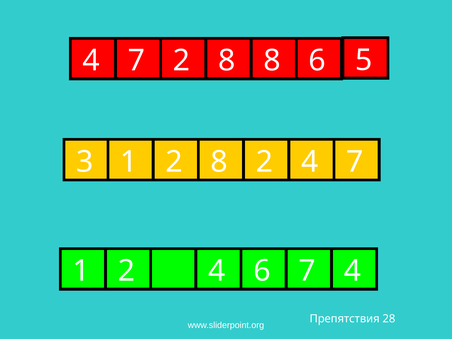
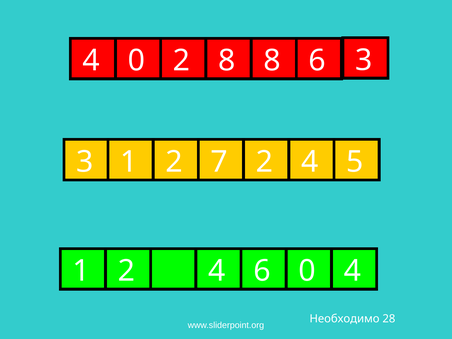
7: 7 -> 0 (136, 61)
6 5: 5 -> 3 (364, 60)
1 8: 8 -> 7 (219, 162)
2 4 7: 7 -> 5 (355, 162)
6 7: 7 -> 0 (307, 271)
Препятствия: Препятствия -> Необходимо (345, 319)
